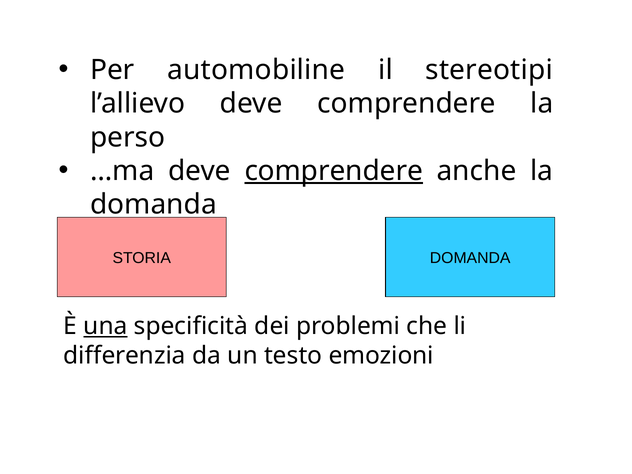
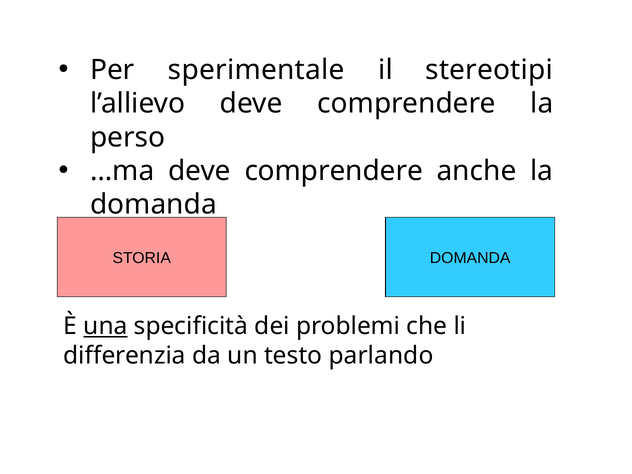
automobiline: automobiline -> sperimentale (256, 70)
comprendere underline: present -> none (334, 171)
emozioni: emozioni -> parlando (381, 356)
